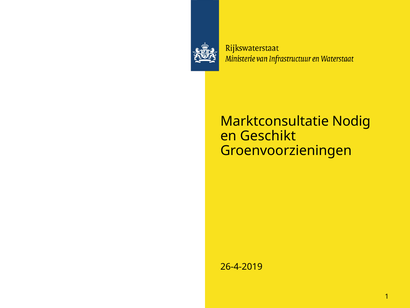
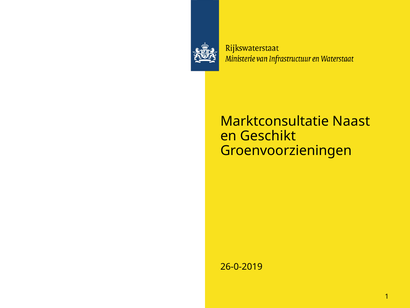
Nodig: Nodig -> Naast (351, 121)
26-4-2019: 26-4-2019 -> 26-0-2019 (241, 267)
